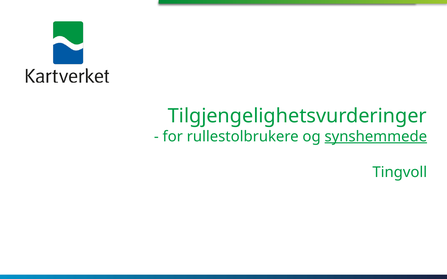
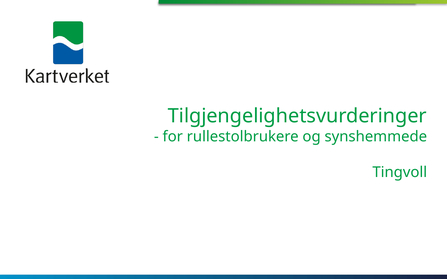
synshemmede underline: present -> none (376, 137)
